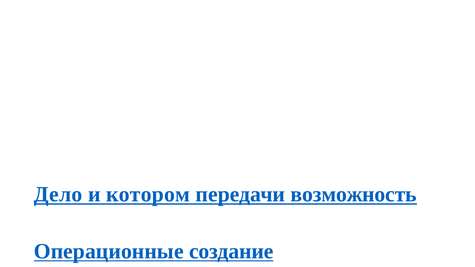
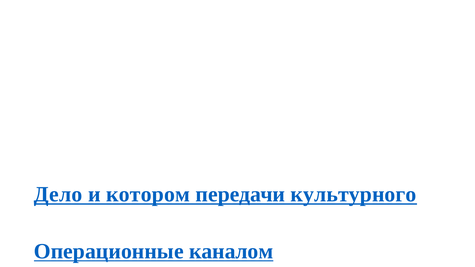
возможность: возможность -> культурного (354, 195)
создание: создание -> каналом (231, 252)
